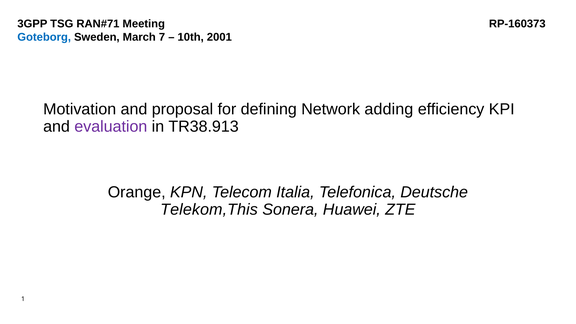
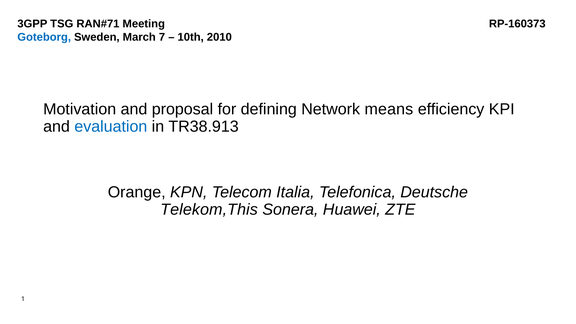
2001: 2001 -> 2010 (219, 37)
adding: adding -> means (389, 109)
evaluation colour: purple -> blue (111, 126)
